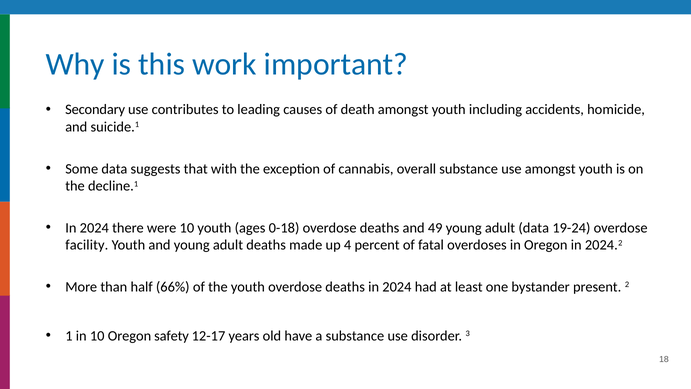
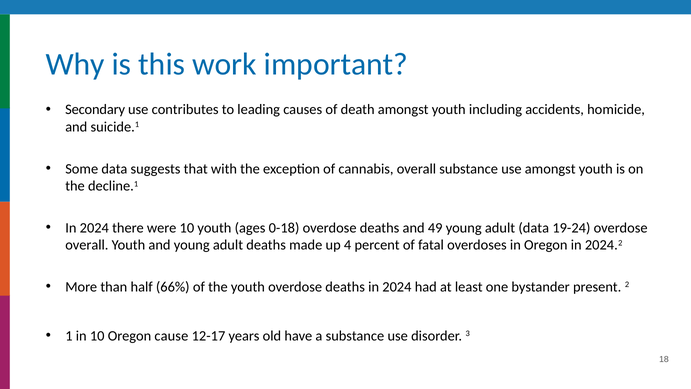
facility: facility -> overall (87, 245)
safety: safety -> cause (171, 336)
